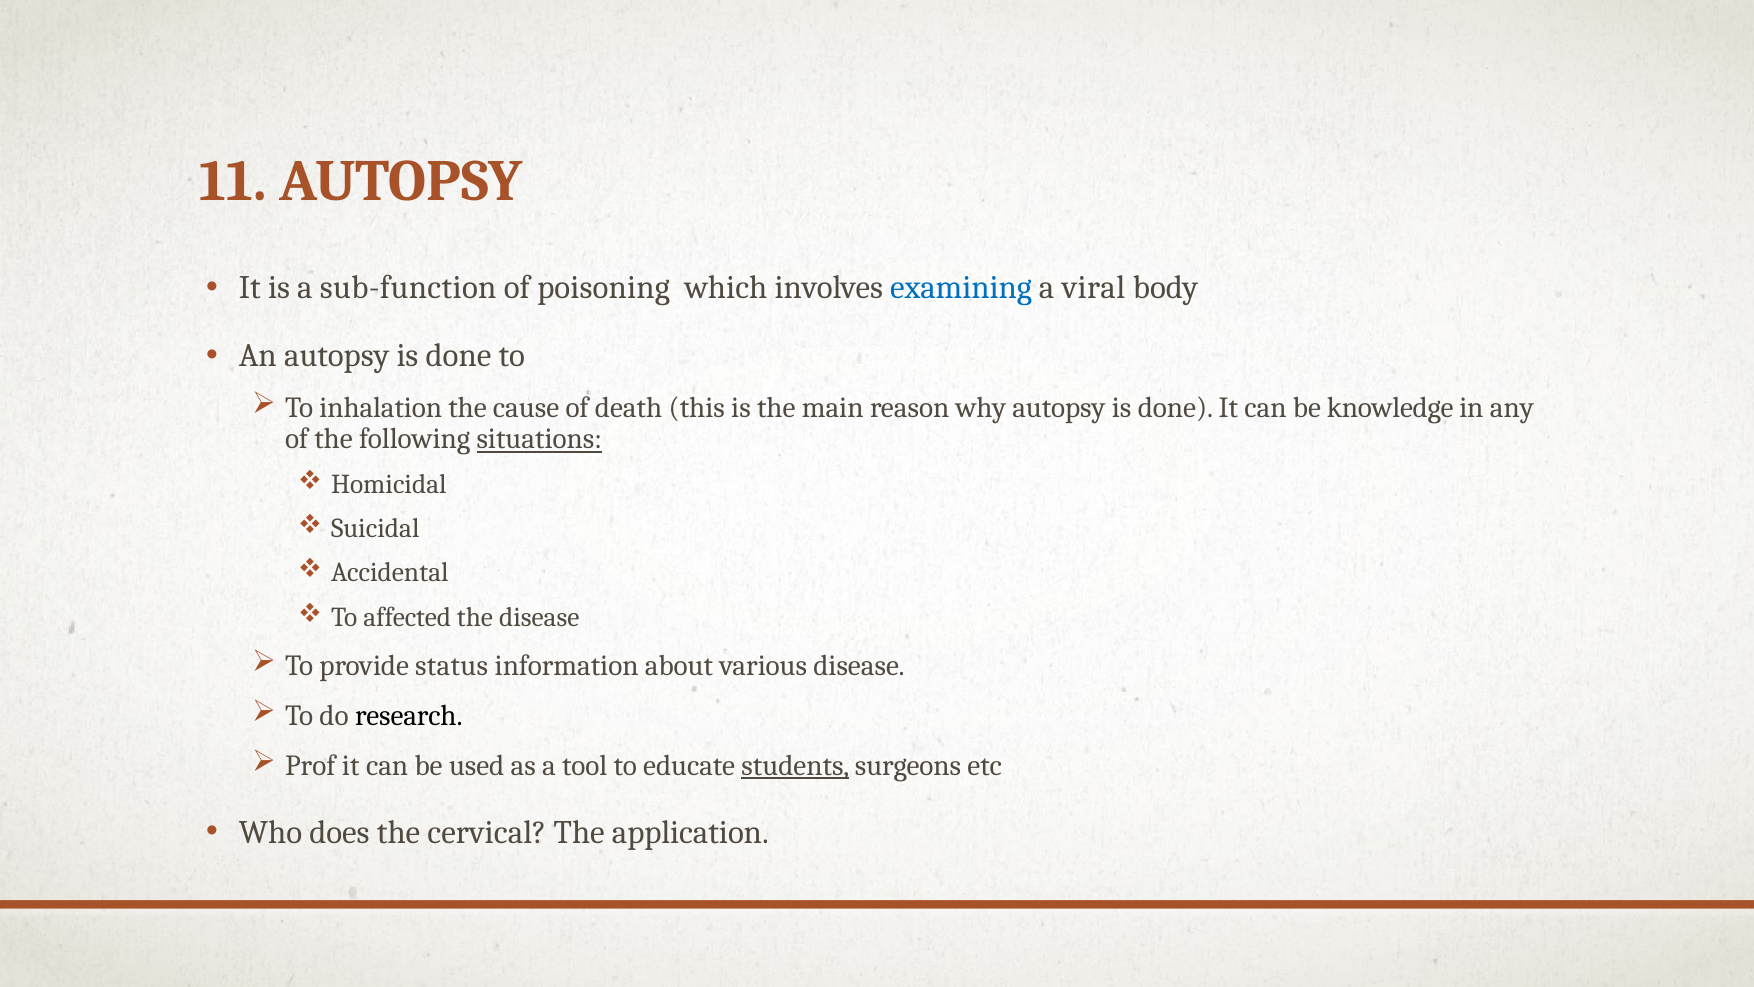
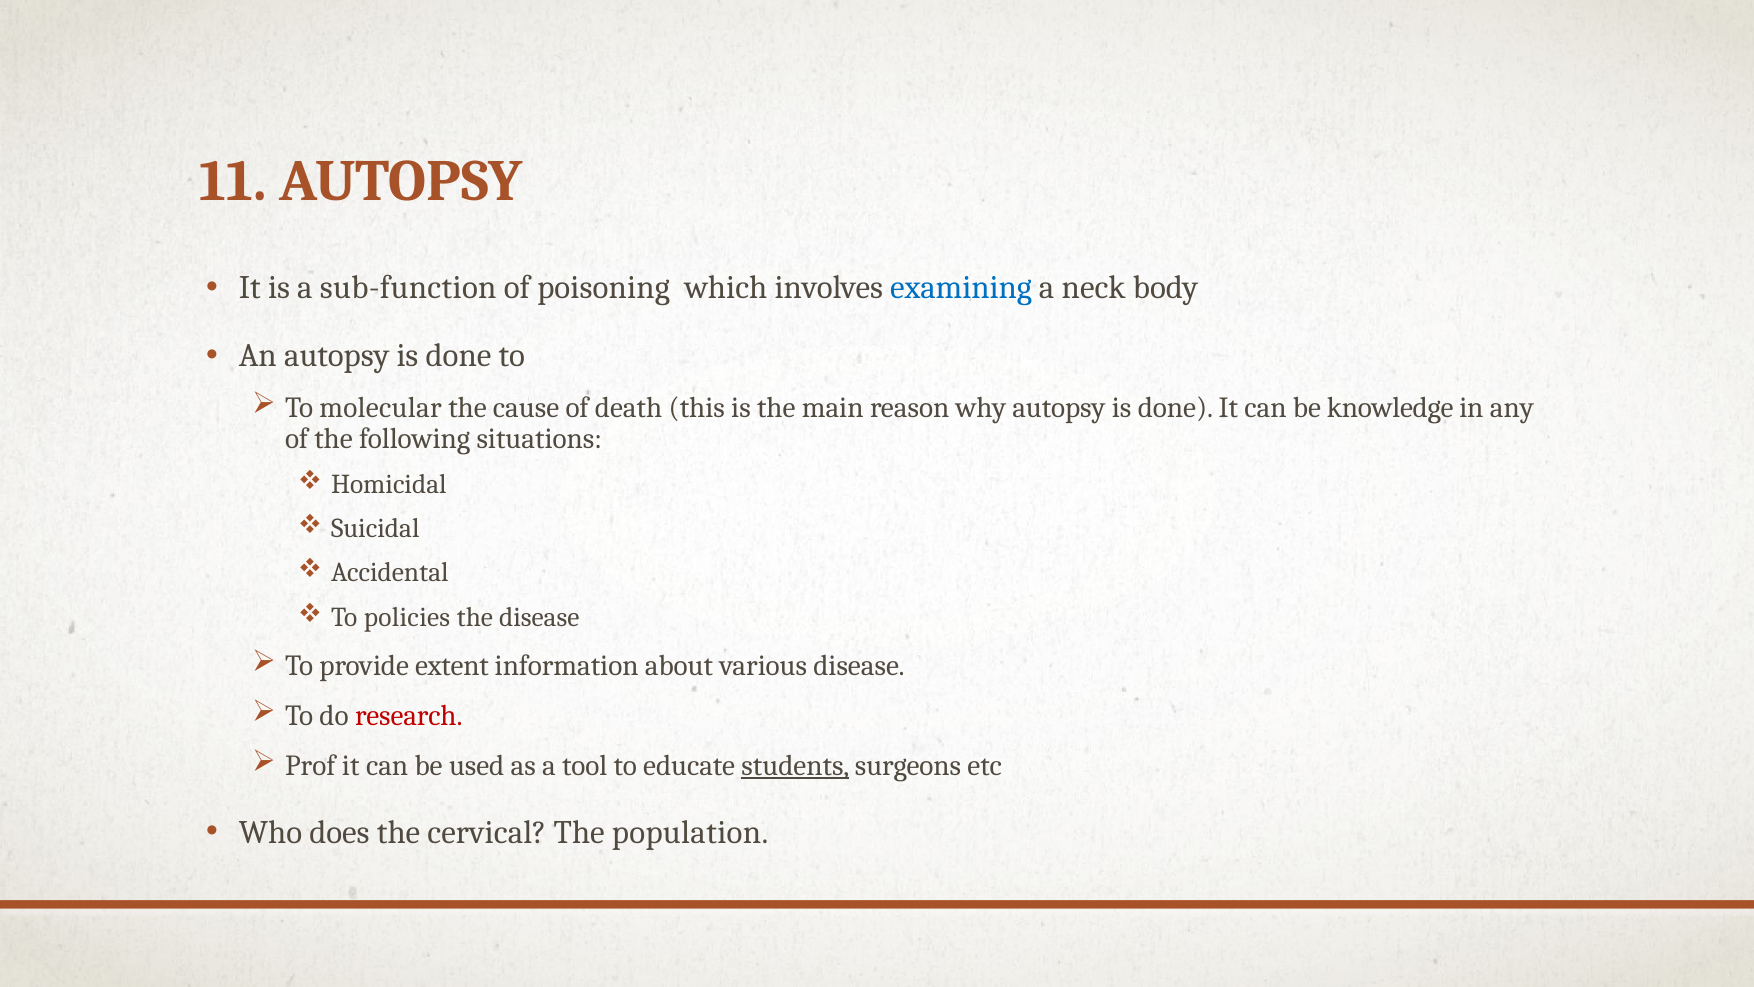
viral: viral -> neck (1094, 287)
inhalation: inhalation -> molecular (381, 407)
situations underline: present -> none (539, 439)
affected: affected -> policies (407, 617)
status: status -> extent (452, 666)
research colour: black -> red (409, 716)
application: application -> population (690, 832)
